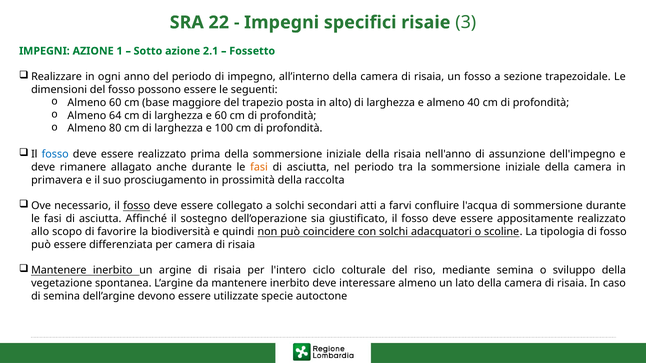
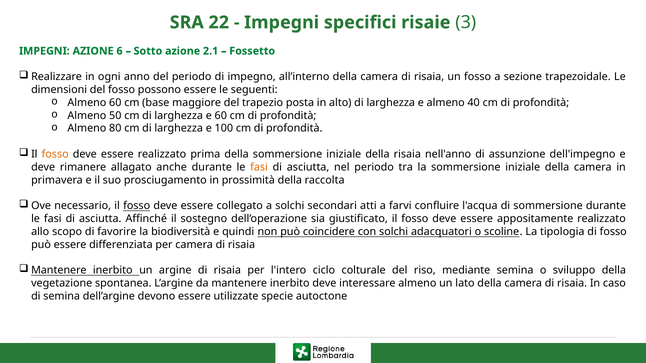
1: 1 -> 6 (120, 51)
64: 64 -> 50 (115, 116)
fosso colour: blue -> orange (55, 154)
